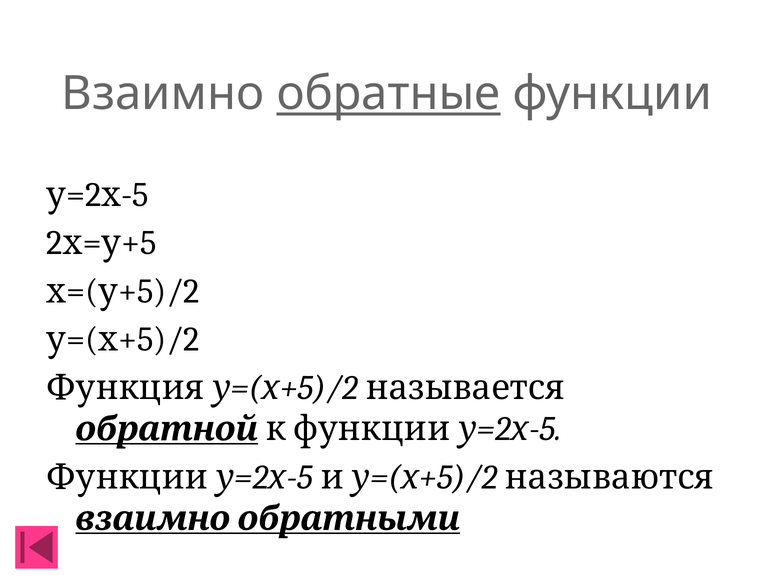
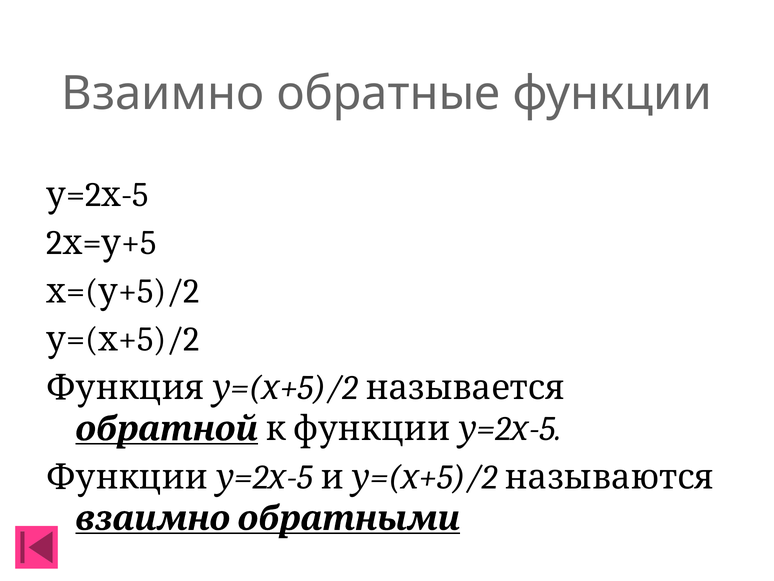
обратные underline: present -> none (388, 94)
